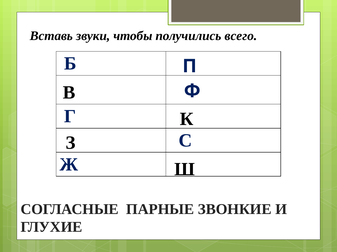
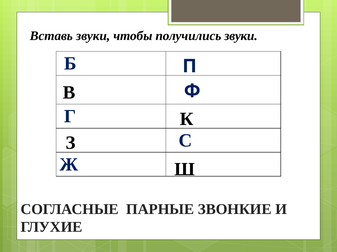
получились всего: всего -> звуки (241, 36)
